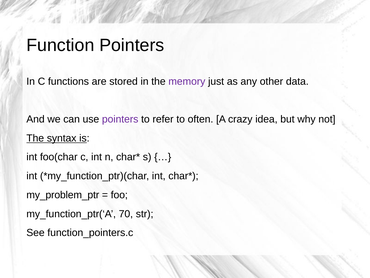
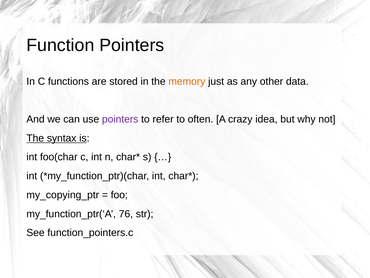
memory colour: purple -> orange (187, 81)
my_problem_ptr: my_problem_ptr -> my_copying_ptr (63, 195)
70: 70 -> 76 (126, 213)
